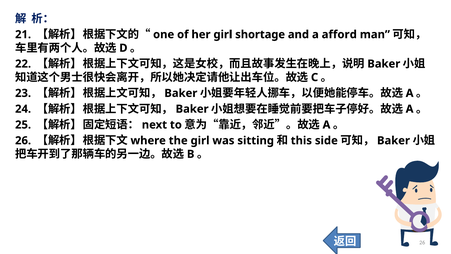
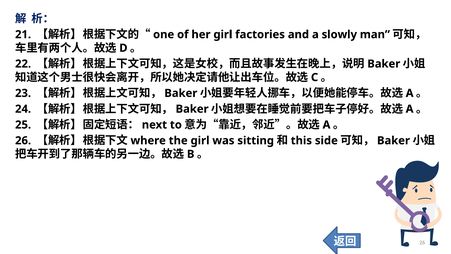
shortage: shortage -> factories (260, 34)
afford: afford -> slowly (339, 34)
